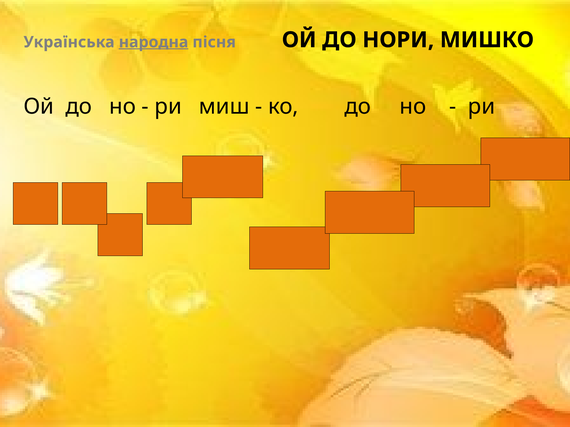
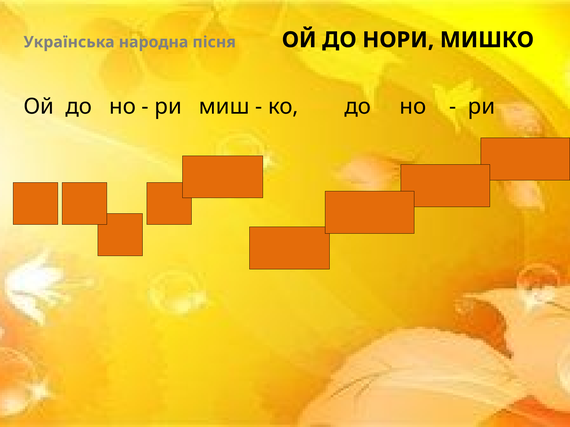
народна underline: present -> none (154, 42)
